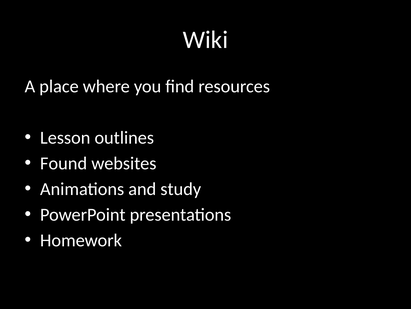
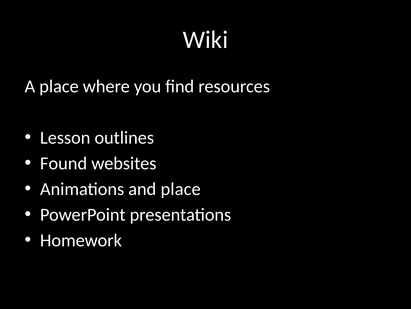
and study: study -> place (181, 189)
